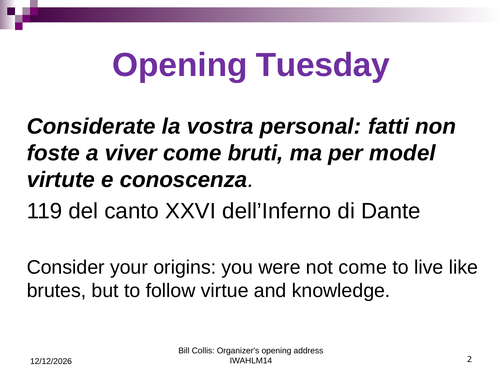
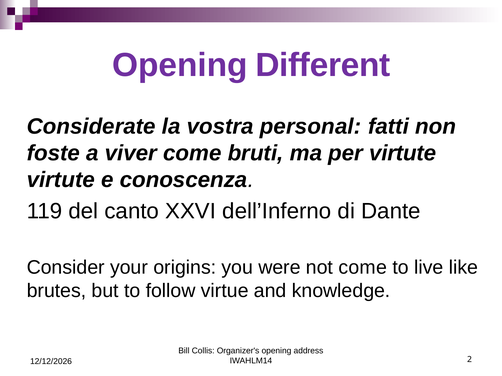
Tuesday: Tuesday -> Different (323, 65)
per model: model -> virtute (403, 153)
